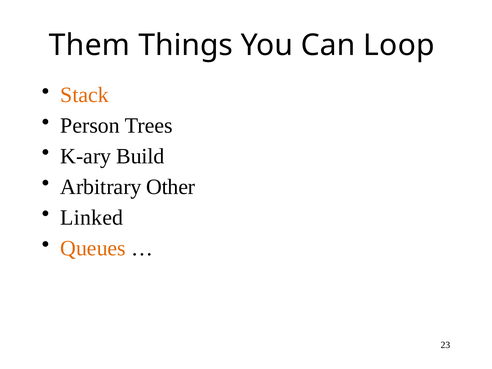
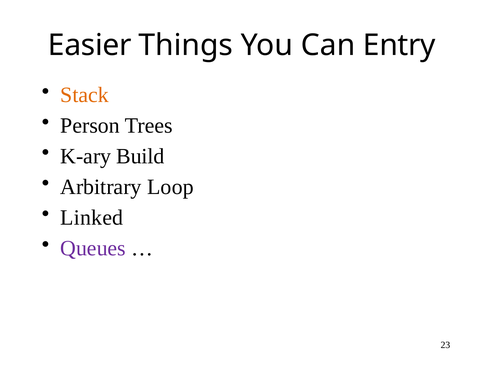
Them: Them -> Easier (90, 45)
Loop: Loop -> Entry (399, 45)
Other: Other -> Loop (170, 187)
Queues colour: orange -> purple (93, 248)
